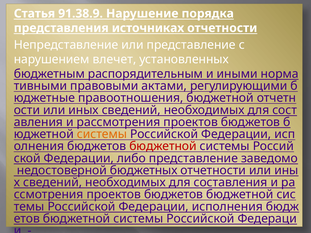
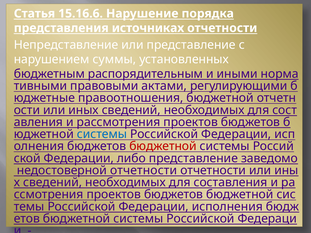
91.38.9: 91.38.9 -> 15.16.6 (81, 14)
нарушением влечет: влечет -> суммы (114, 59)
системы colour: orange -> blue (102, 134)
недостоверной бюджетных: бюджетных -> отчетности (144, 171)
